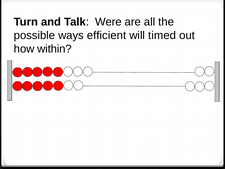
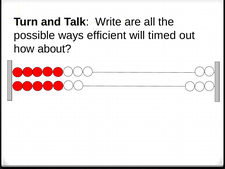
Were: Were -> Write (108, 22)
within: within -> about (54, 49)
